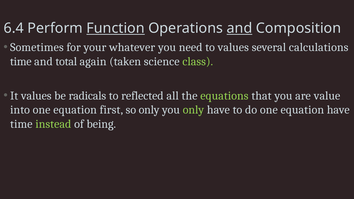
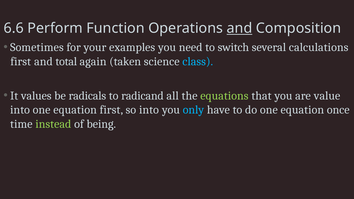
6.4: 6.4 -> 6.6 (14, 28)
Function underline: present -> none (116, 28)
whatever: whatever -> examples (132, 47)
to values: values -> switch (233, 47)
time: time -> first (21, 62)
class colour: light green -> light blue (198, 62)
reflected: reflected -> radicand (142, 96)
so only: only -> into (149, 110)
only colour: light green -> light blue (193, 110)
equation have: have -> once (338, 110)
